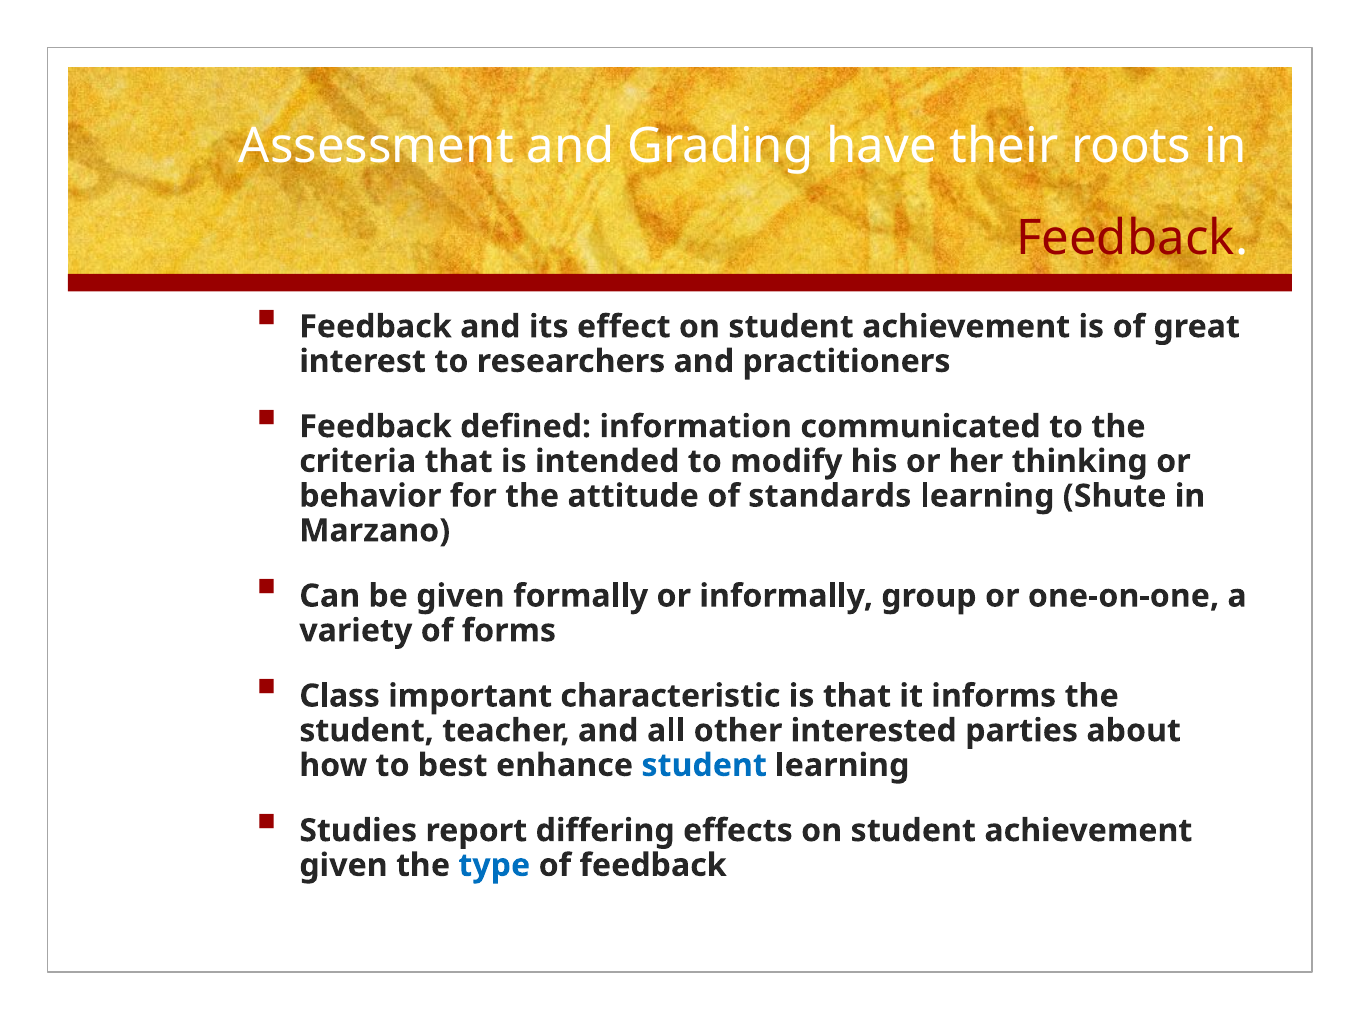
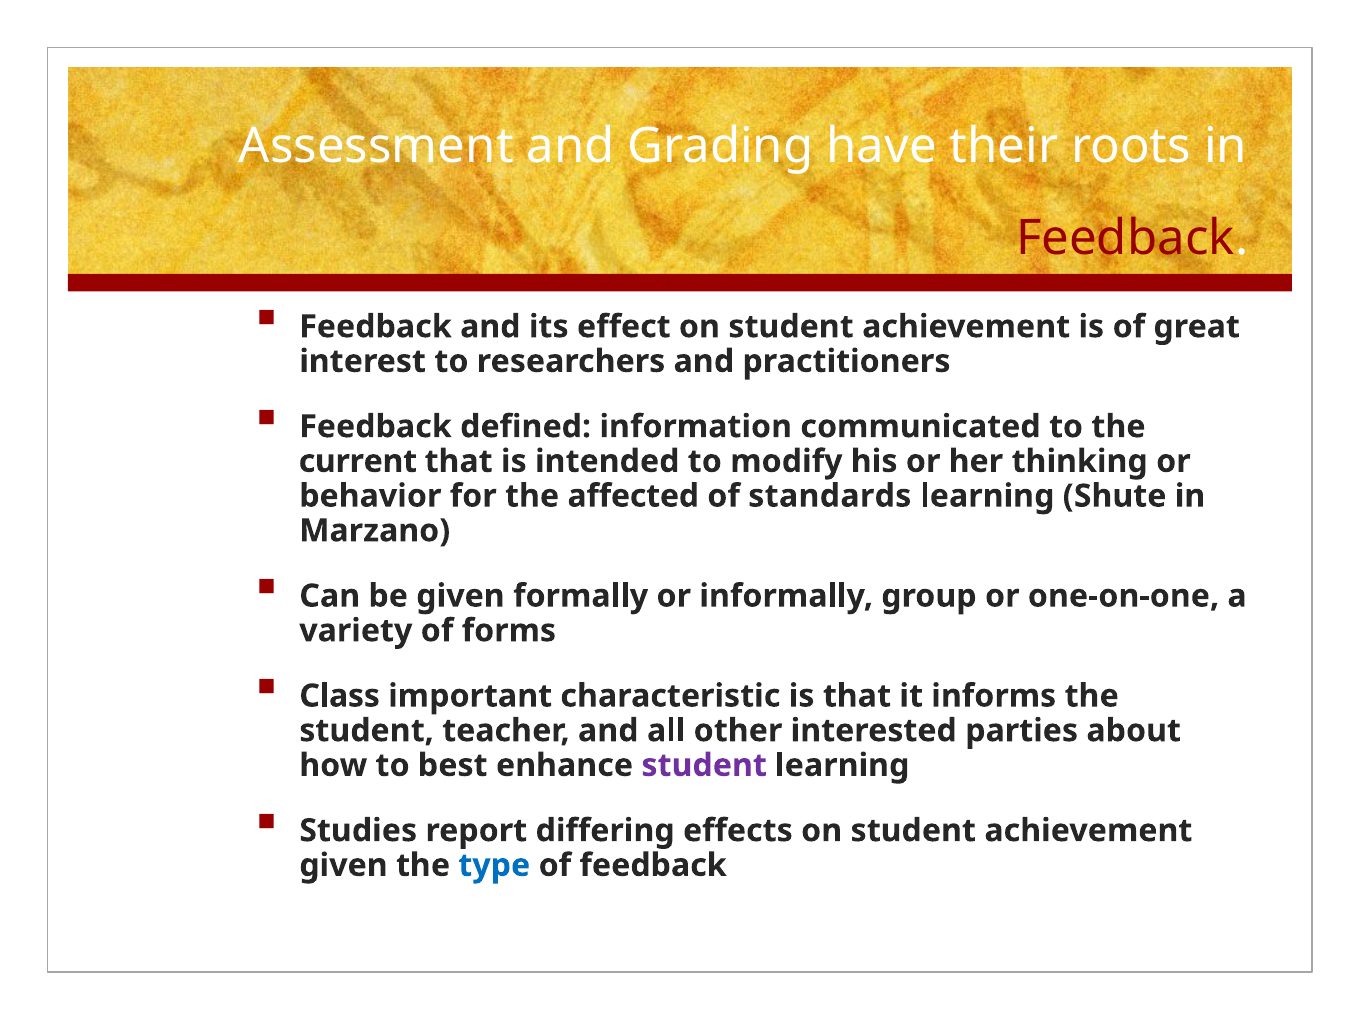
criteria: criteria -> current (358, 461)
attitude: attitude -> affected (633, 496)
student colour: blue -> purple (704, 765)
